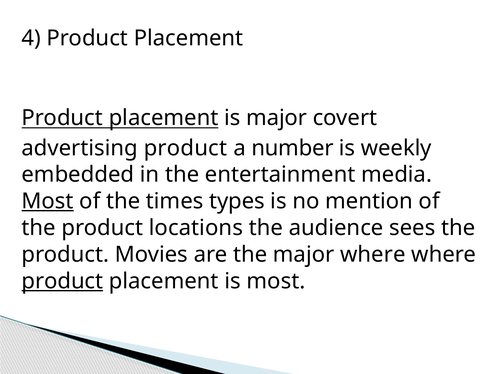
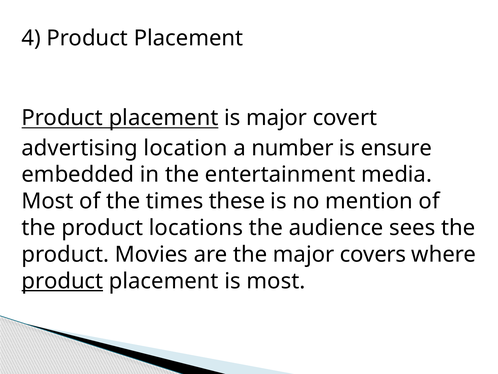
advertising product: product -> location (185, 148)
weekly: weekly -> ensure (396, 148)
Most underline: present -> none (48, 201)
types: types -> these (237, 201)
major where: where -> covers (373, 254)
